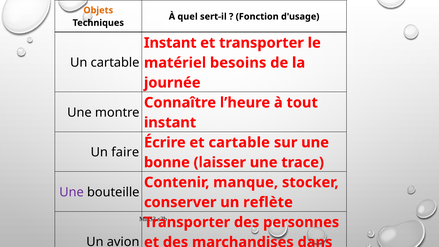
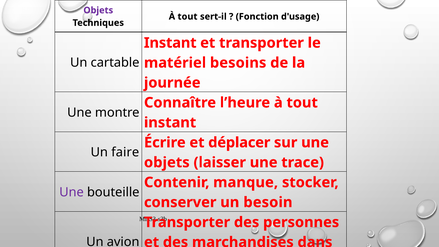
Objets colour: orange -> purple (98, 10)
quel: quel -> tout (188, 17)
et cartable: cartable -> déplacer (239, 142)
bonne: bonne -> objets (167, 162)
reflète: reflète -> besoin (268, 202)
